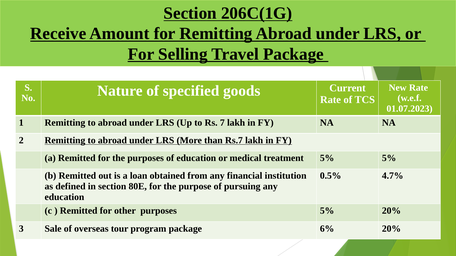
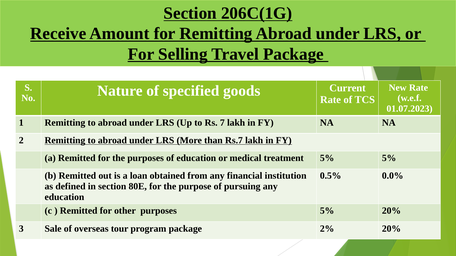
4.7%: 4.7% -> 0.0% (393, 176)
6%: 6% -> 2% (327, 229)
